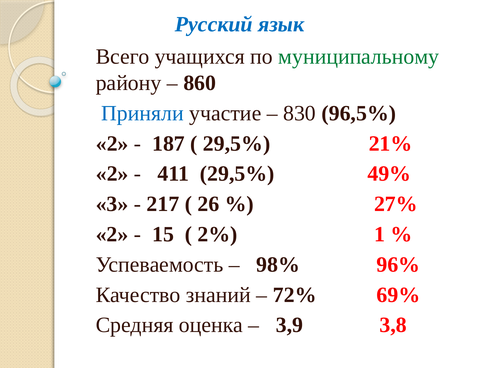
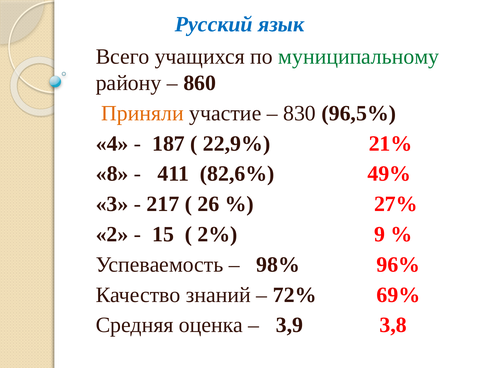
Приняли colour: blue -> orange (142, 113)
2: 2 -> 4 (112, 144)
29,5%: 29,5% -> 22,9% (237, 144)
2: 2 -> 8 (112, 174)
411 29,5%: 29,5% -> 82,6% (237, 174)
1: 1 -> 9 (380, 234)
